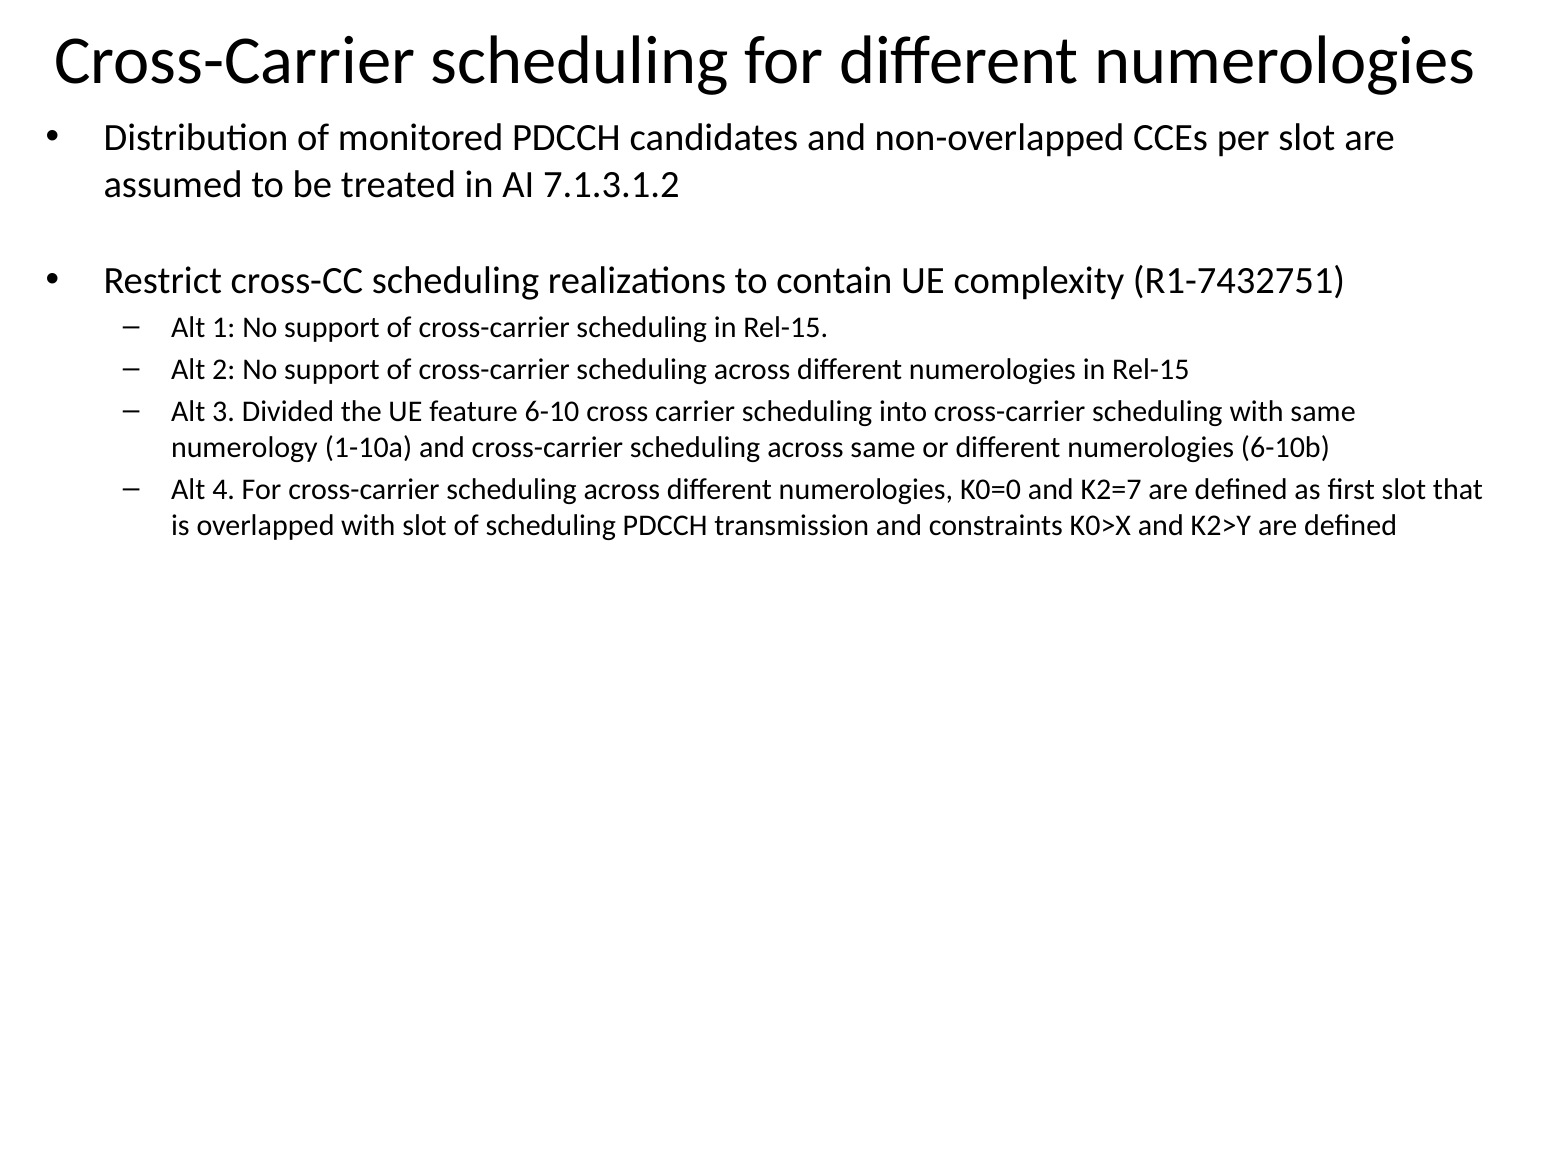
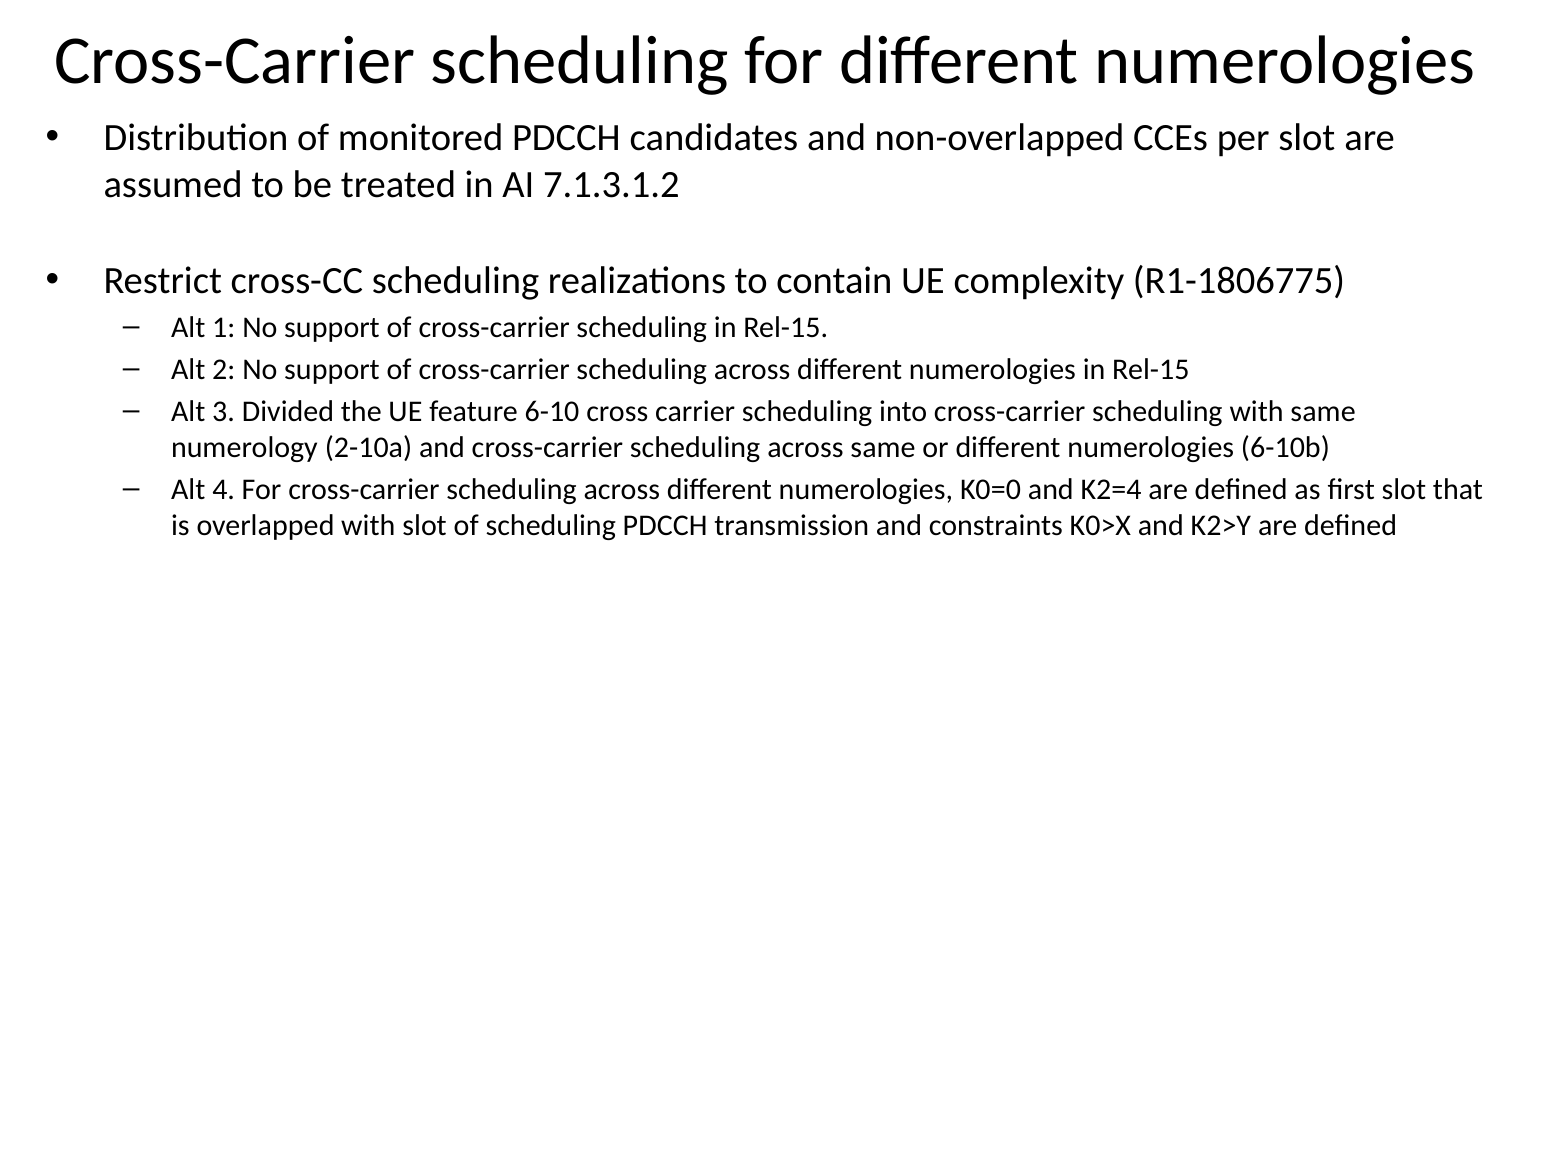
R1-7432751: R1-7432751 -> R1-1806775 (1239, 281)
1-10a: 1-10a -> 2-10a (368, 447)
K2=7: K2=7 -> K2=4 (1111, 489)
